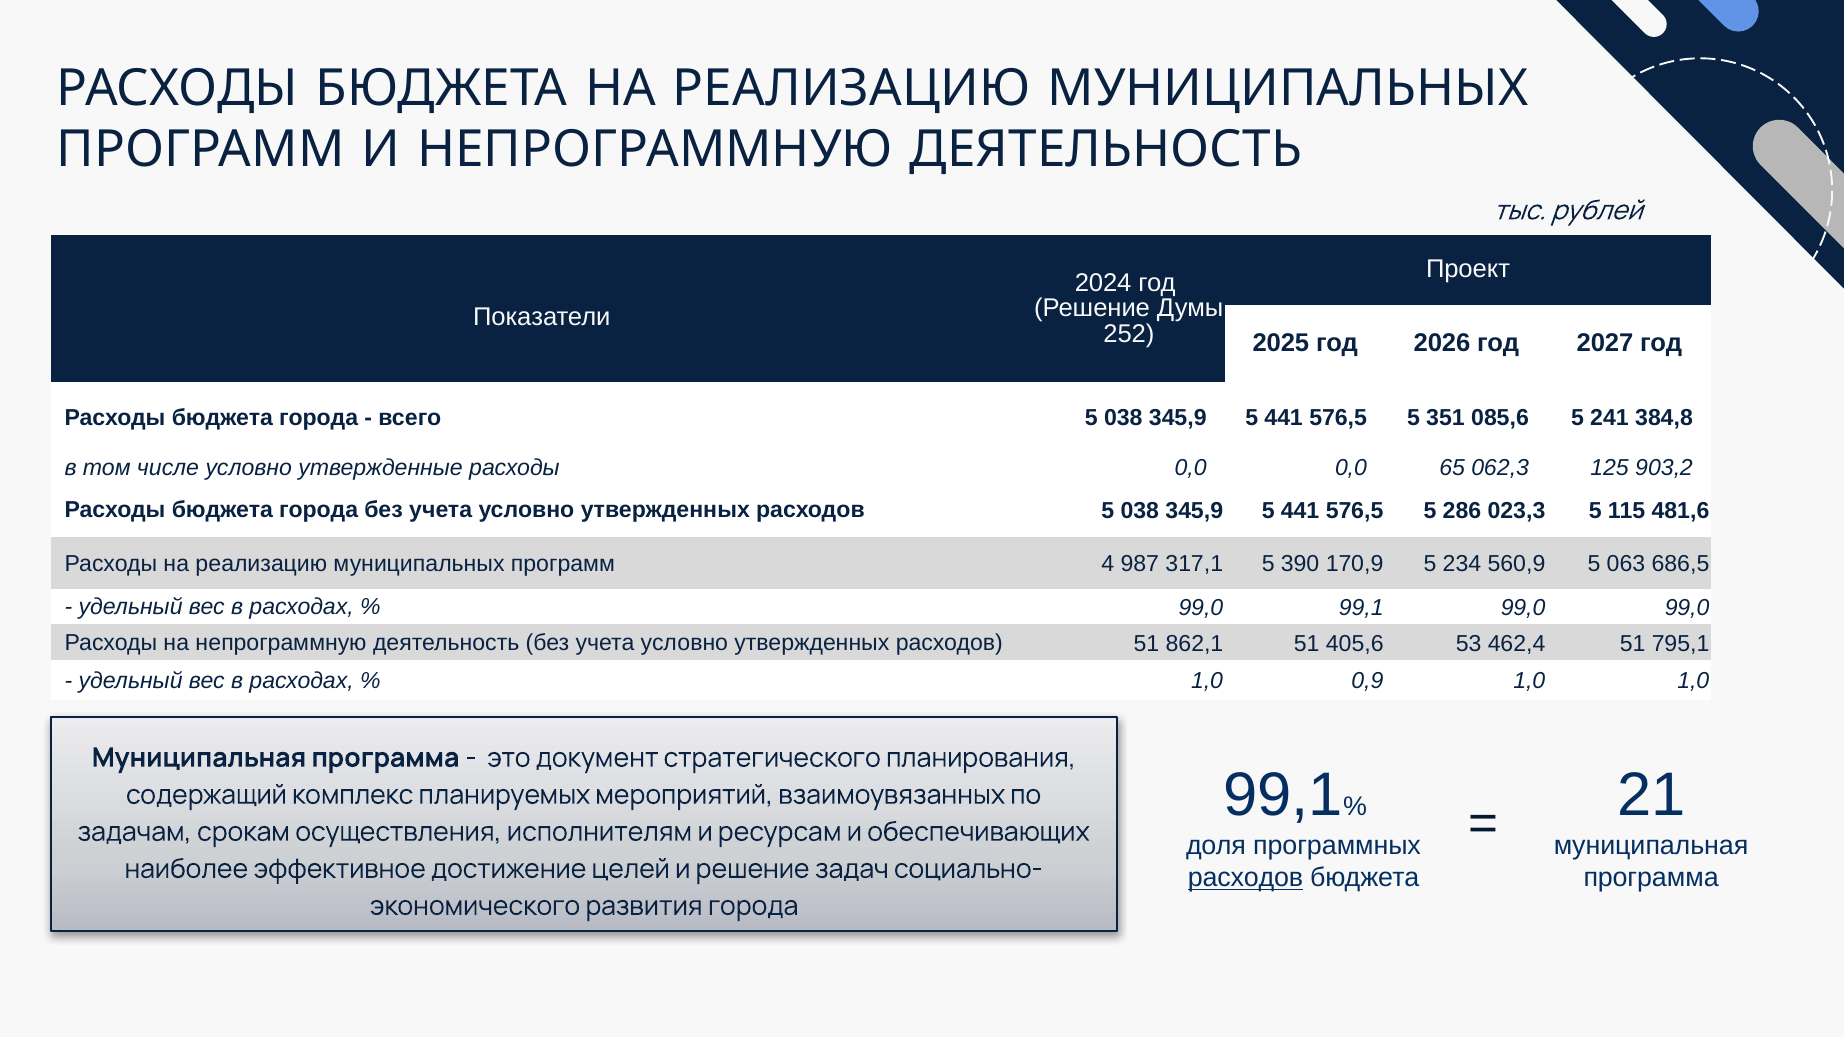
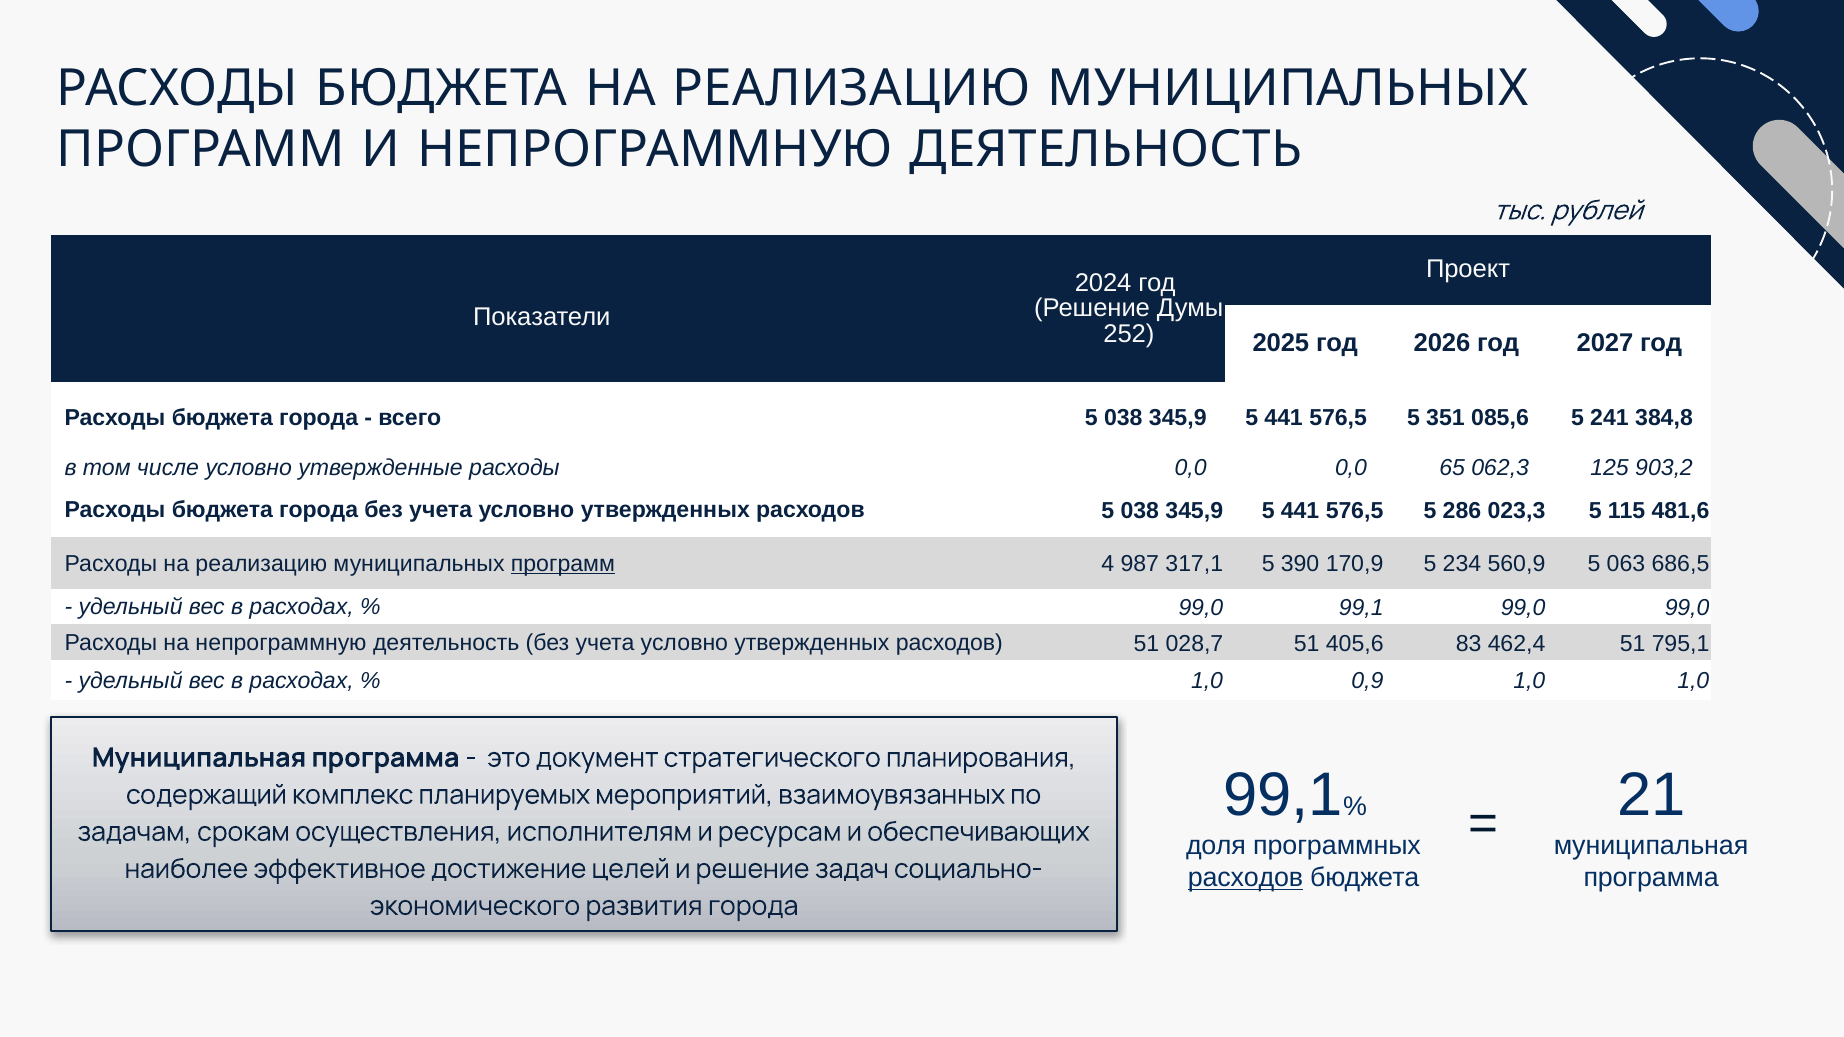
программ underline: none -> present (563, 564)
862,1: 862,1 -> 028,7 (1194, 644)
53: 53 -> 83 (1469, 644)
